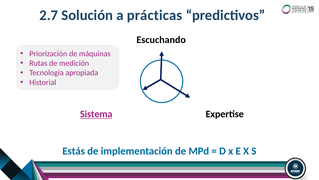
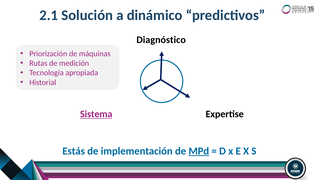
2.7: 2.7 -> 2.1 (49, 15)
prácticas: prácticas -> dinámico (155, 15)
Escuchando: Escuchando -> Diagnóstico (161, 40)
MPd underline: none -> present (199, 151)
